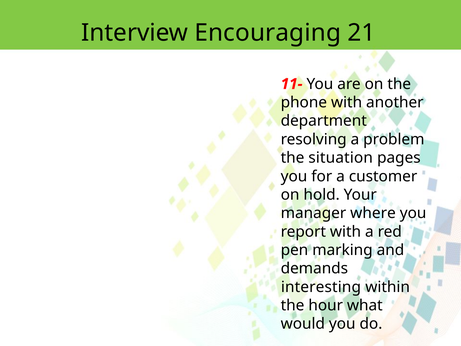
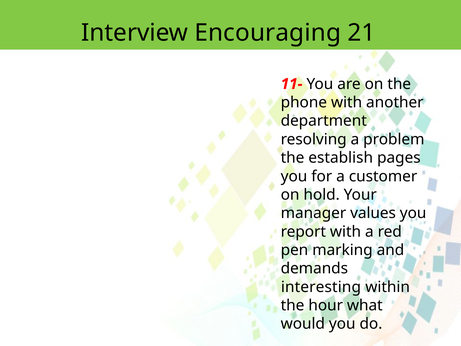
situation: situation -> establish (341, 158)
where: where -> values (373, 213)
